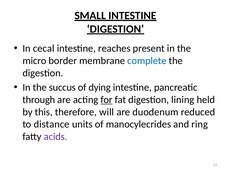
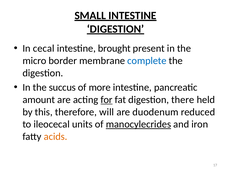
reaches: reaches -> brought (114, 48)
dying: dying -> more (100, 87)
through: through -> amount (39, 100)
lining: lining -> there (183, 100)
distance: distance -> ileocecal (52, 124)
manocylecrides underline: none -> present (138, 124)
ring: ring -> iron (200, 124)
acids colour: purple -> orange (56, 137)
